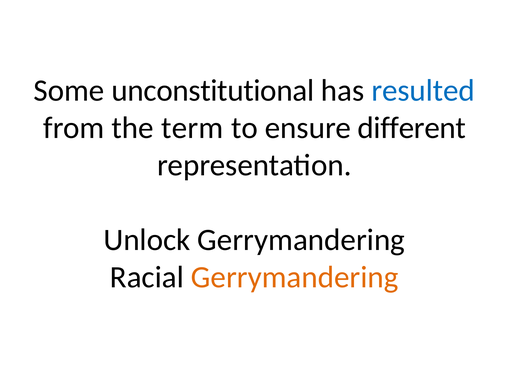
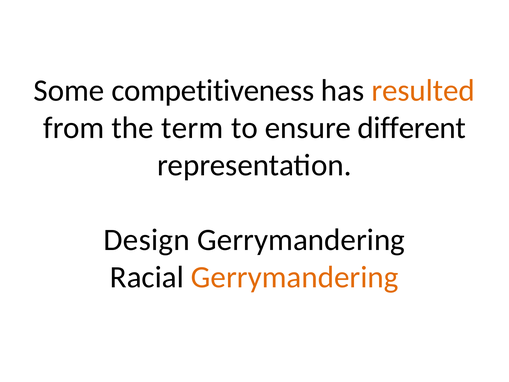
unconstitutional: unconstitutional -> competitiveness (213, 90)
resulted colour: blue -> orange (423, 90)
Unlock: Unlock -> Design (147, 240)
